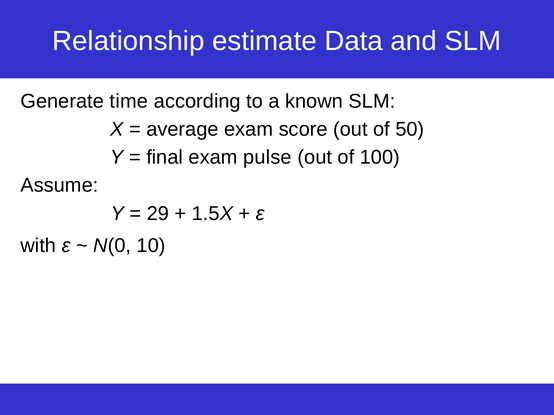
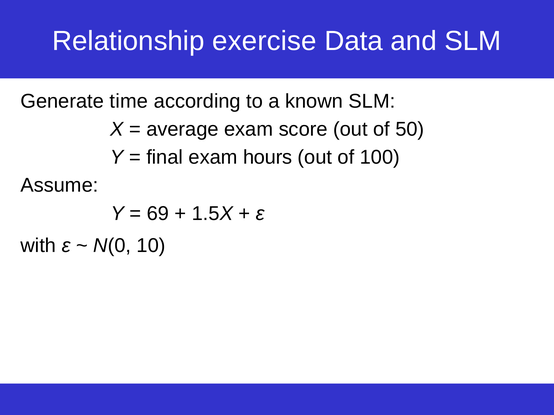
estimate: estimate -> exercise (264, 41)
pulse: pulse -> hours (268, 158)
29: 29 -> 69 (158, 214)
